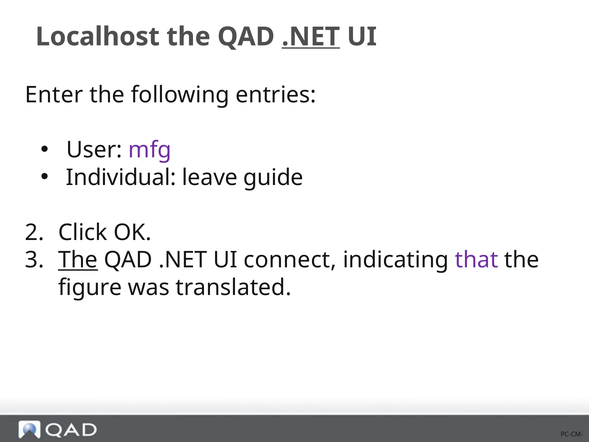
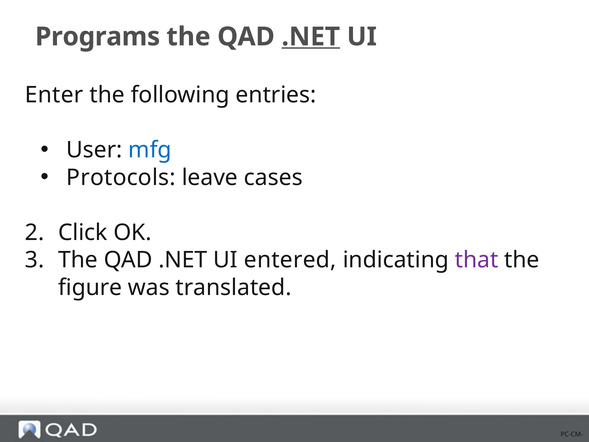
Localhost: Localhost -> Programs (98, 37)
mfg colour: purple -> blue (150, 150)
Individual: Individual -> Protocols (121, 177)
guide: guide -> cases (273, 177)
The underline: present -> none (78, 260)
connect: connect -> entered (290, 260)
